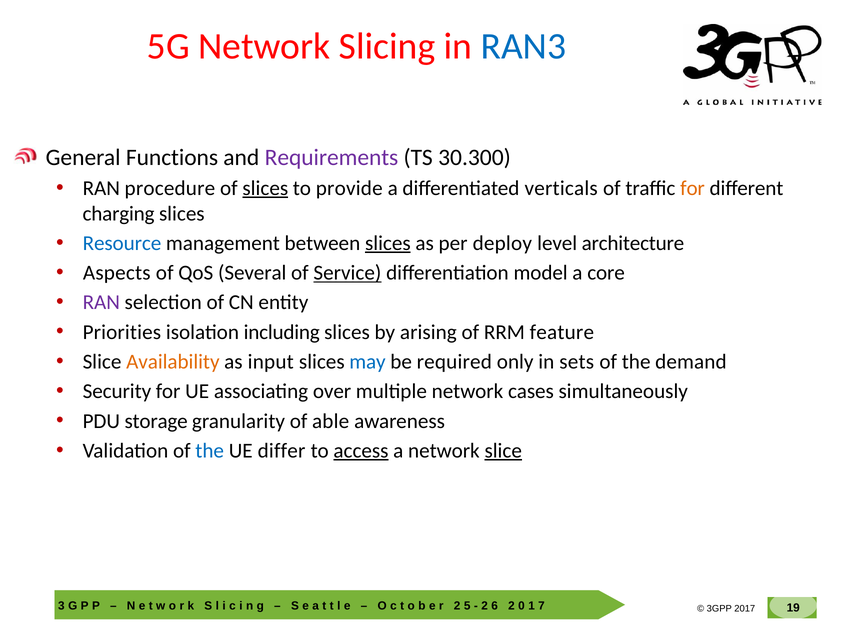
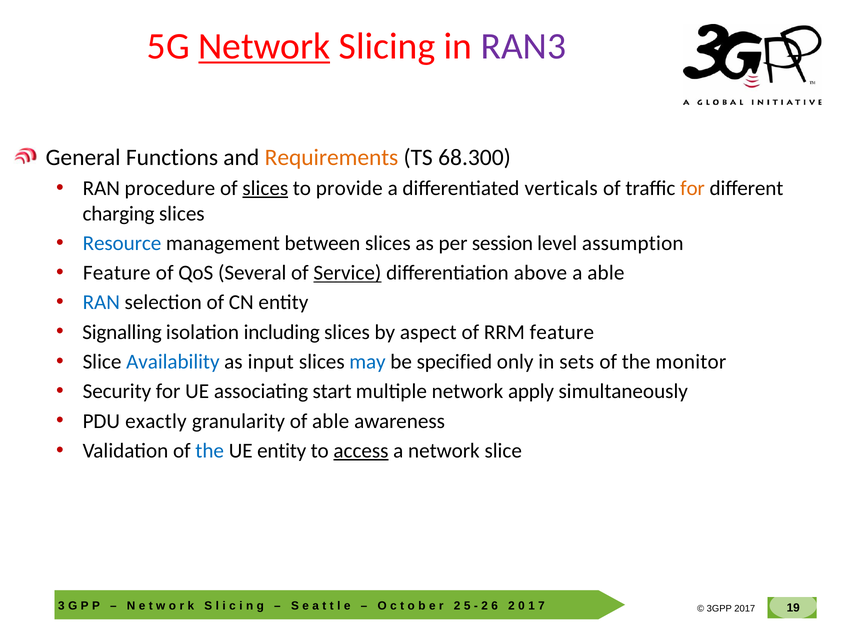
Network underline: none -> present (264, 46)
RAN3 colour: blue -> purple (523, 46)
Requirements colour: purple -> orange (332, 157)
30.300: 30.300 -> 68.300 (475, 157)
slices underline: present -> none (388, 243)
deploy: deploy -> session (503, 243)
architecture: architecture -> assumption (633, 243)
Aspects: Aspects -> Feature (117, 273)
model: model -> above (540, 273)
a core: core -> able (606, 273)
RAN colour: purple -> blue (101, 302)
Priorities: Priorities -> Signalling (122, 332)
arising: arising -> aspect (428, 332)
Availability colour: orange -> blue (173, 361)
required: required -> specified (454, 361)
demand: demand -> monitor (691, 361)
over: over -> start (332, 391)
cases: cases -> apply (531, 391)
storage: storage -> exactly (156, 421)
UE differ: differ -> entity (282, 450)
slice underline: present -> none (503, 450)
